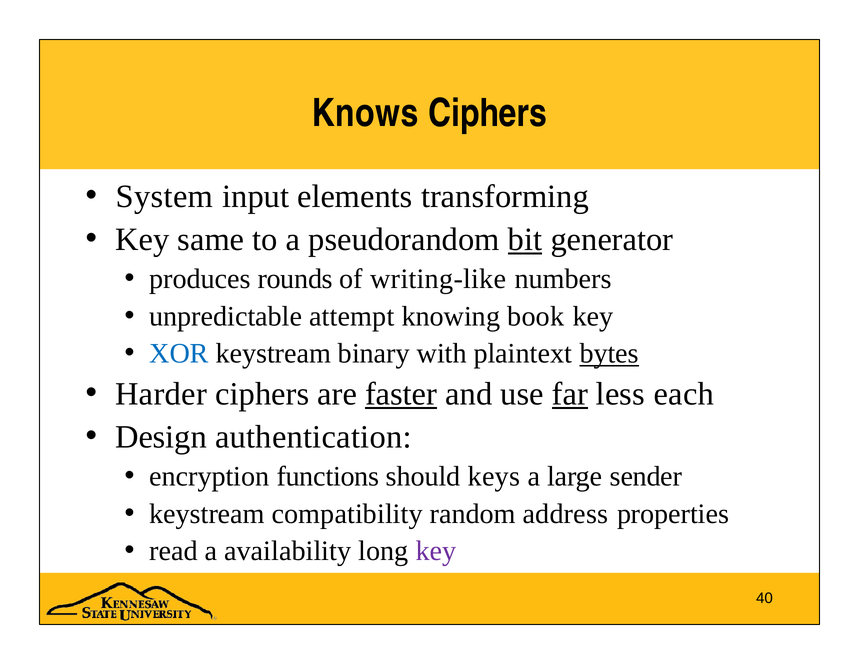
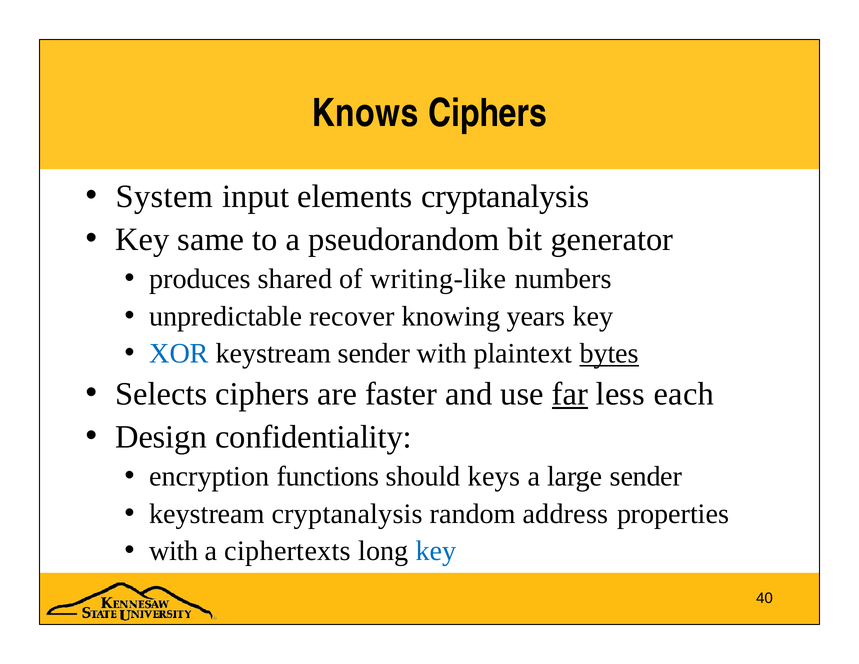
elements transforming: transforming -> cryptanalysis (505, 196)
bit underline: present -> none (525, 239)
rounds: rounds -> shared (295, 279)
attempt: attempt -> recover (352, 316)
book: book -> years (536, 316)
keystream binary: binary -> sender (374, 353)
Harder: Harder -> Selects (161, 394)
faster underline: present -> none (401, 394)
authentication: authentication -> confidentiality (313, 437)
keystream compatibility: compatibility -> cryptanalysis (347, 514)
read: read -> with (174, 551)
availability: availability -> ciphertexts (288, 551)
key colour: purple -> blue (436, 551)
